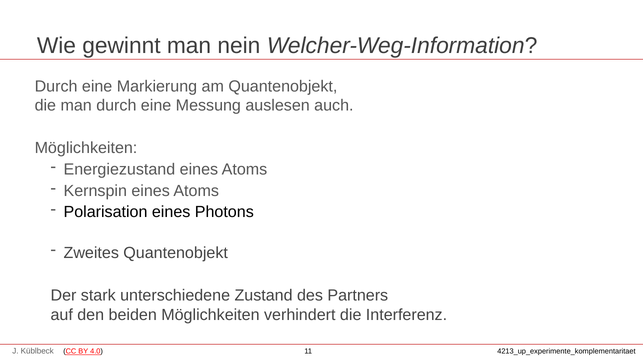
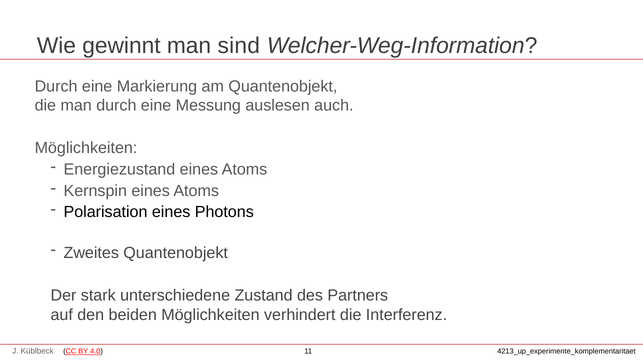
nein: nein -> sind (239, 46)
